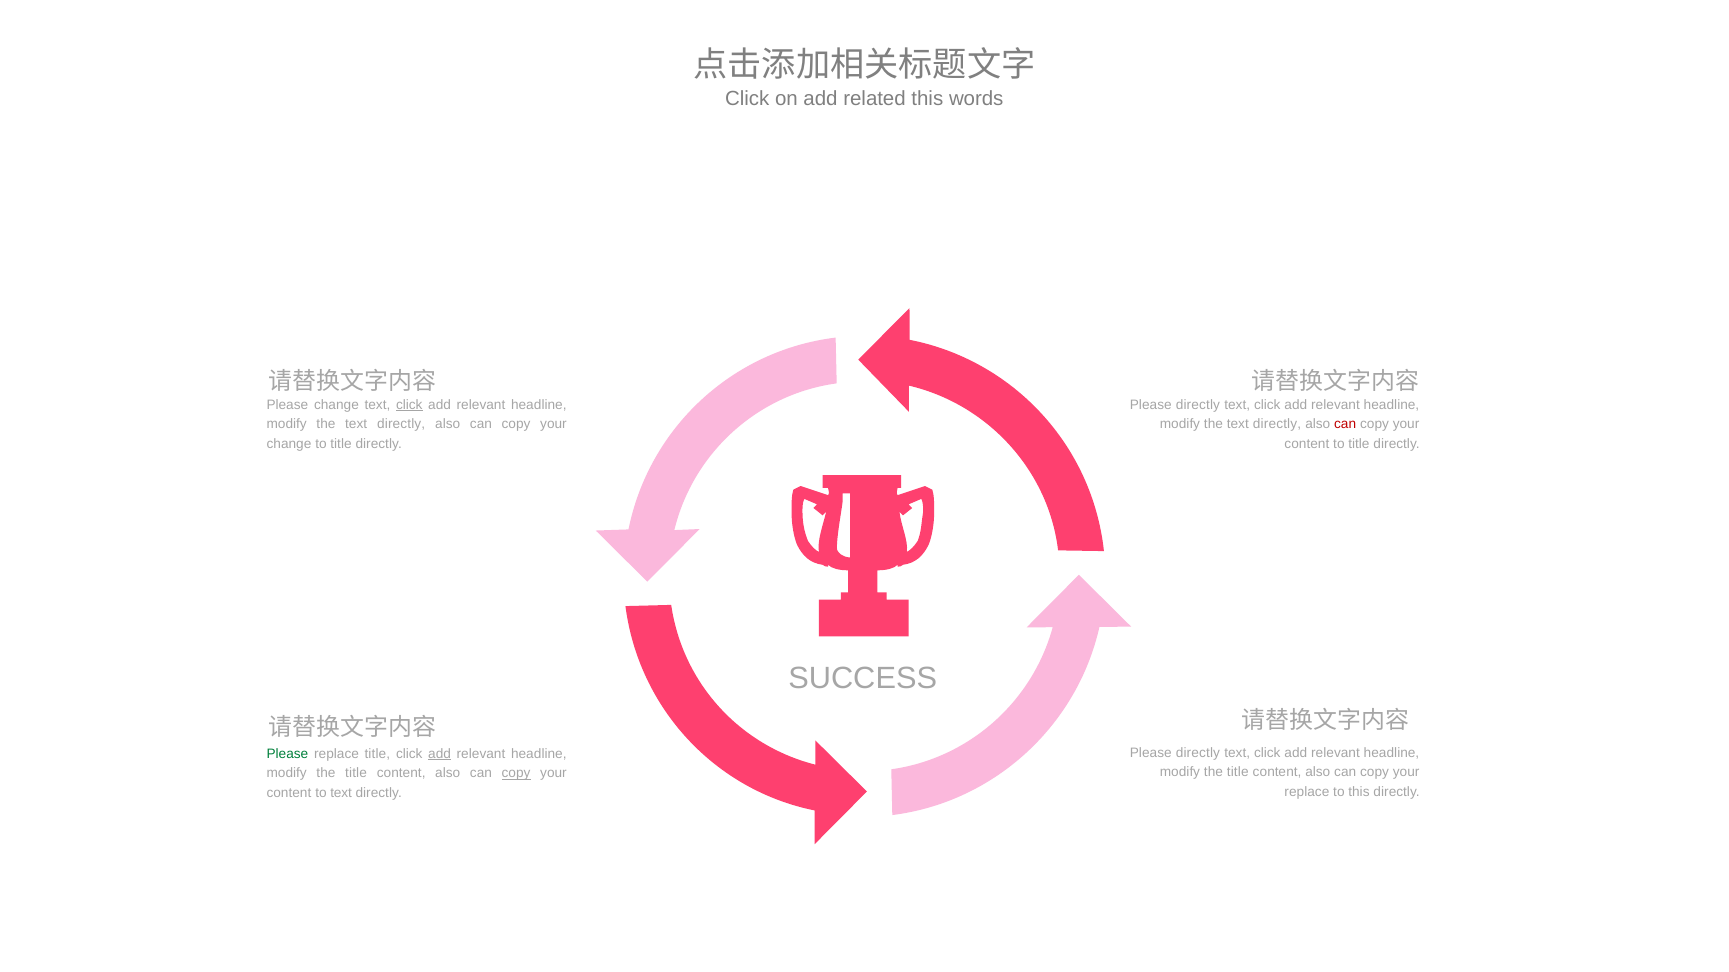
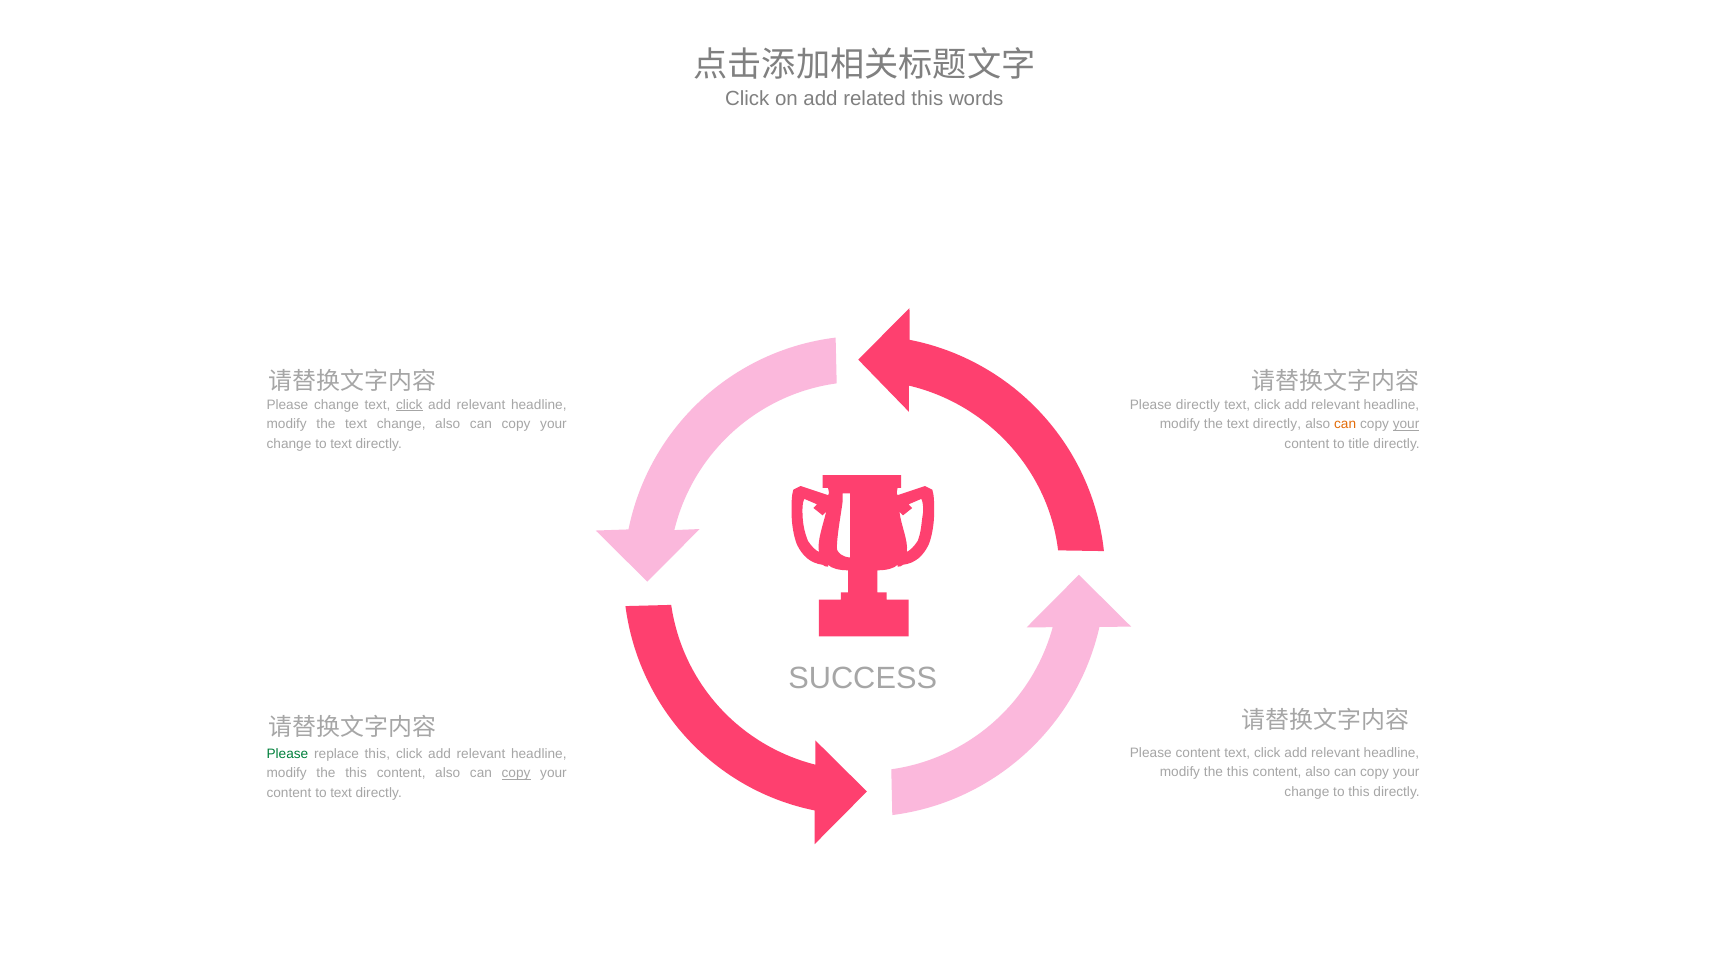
directly: directly -> change (401, 425)
can colour: red -> orange (1345, 425)
your underline: none -> present (1406, 425)
title: title -> text (341, 444)
directly: directly -> content (1198, 753)
replace title: title -> this (377, 754)
add underline: present -> none (440, 754)
title: title -> this (1238, 773)
title: title -> this (356, 774)
replace: replace -> change (1307, 792)
